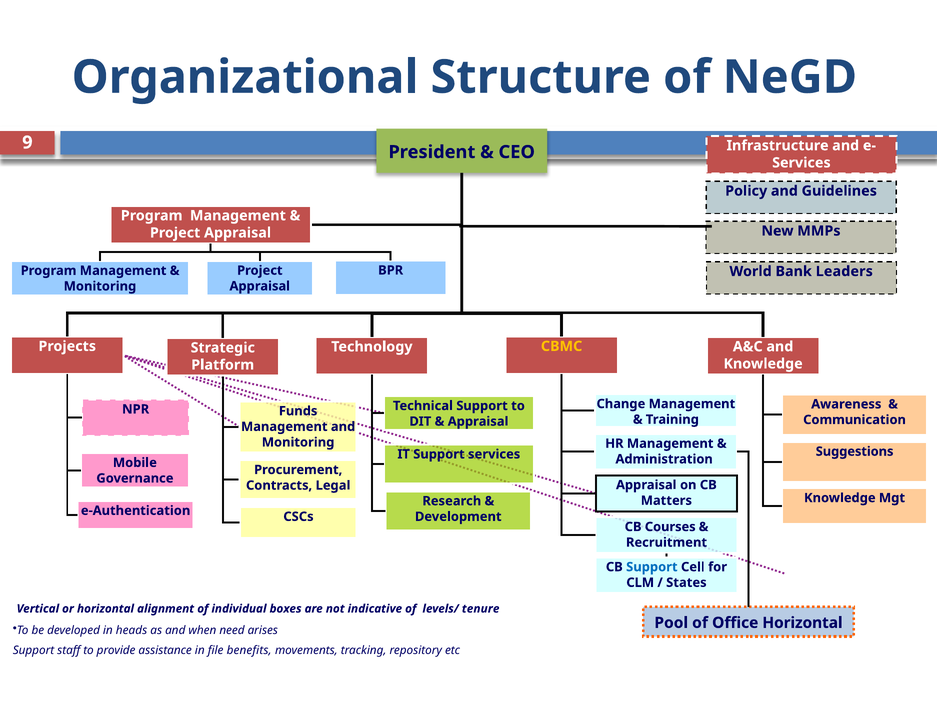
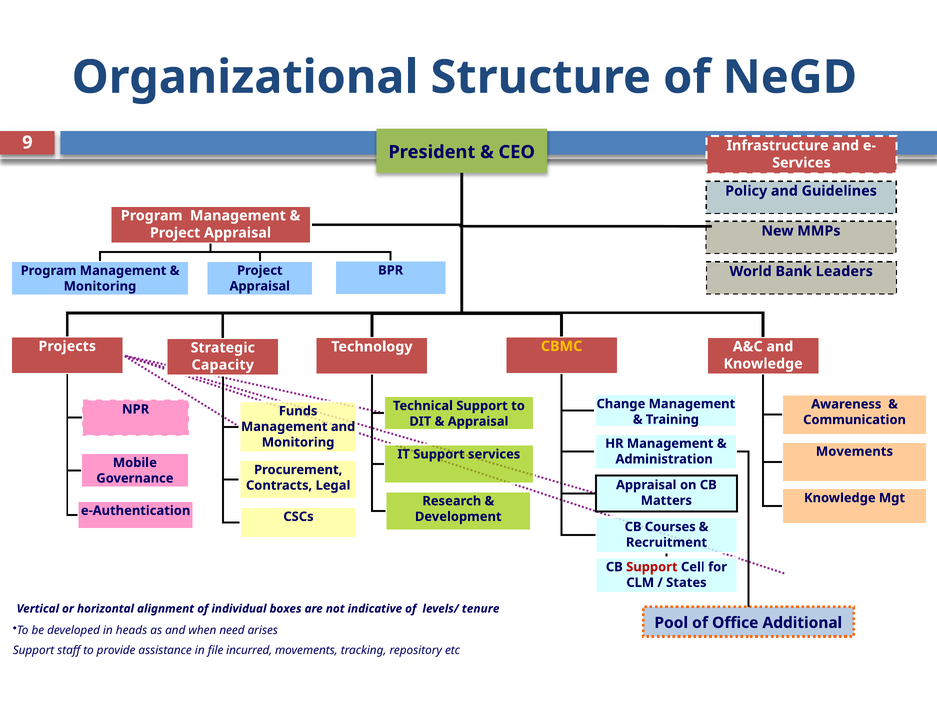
Platform: Platform -> Capacity (223, 365)
Suggestions: Suggestions -> Movements (854, 452)
Support colour: blue -> red (652, 568)
Office Horizontal: Horizontal -> Additional (802, 623)
benefits: benefits -> incurred (249, 651)
